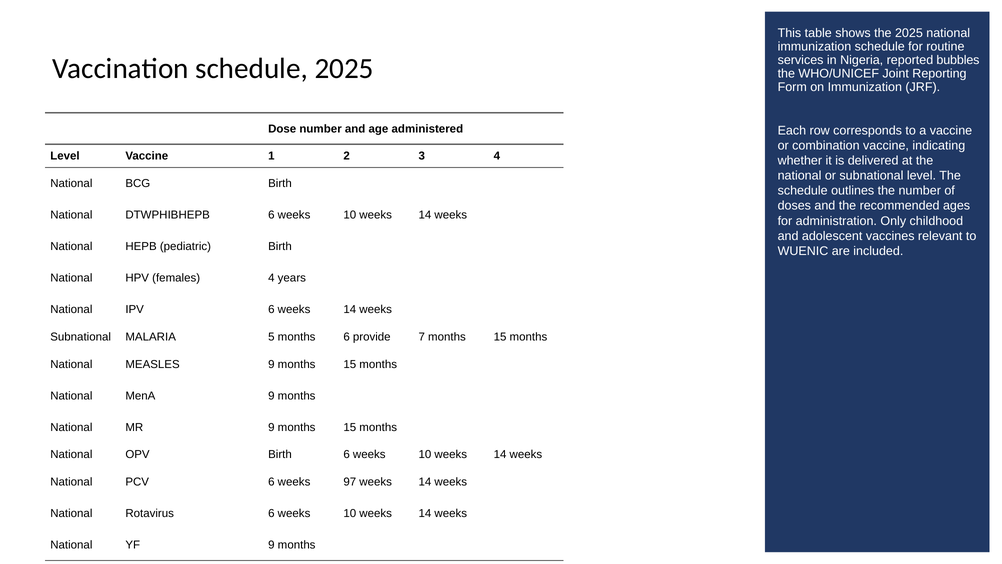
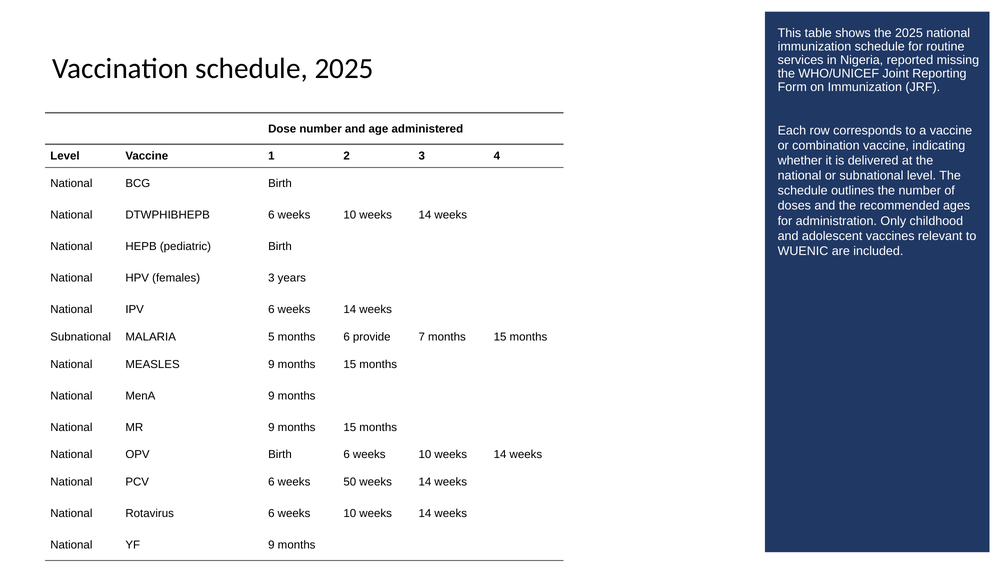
bubbles: bubbles -> missing (958, 60)
females 4: 4 -> 3 (271, 278)
97: 97 -> 50 (350, 482)
